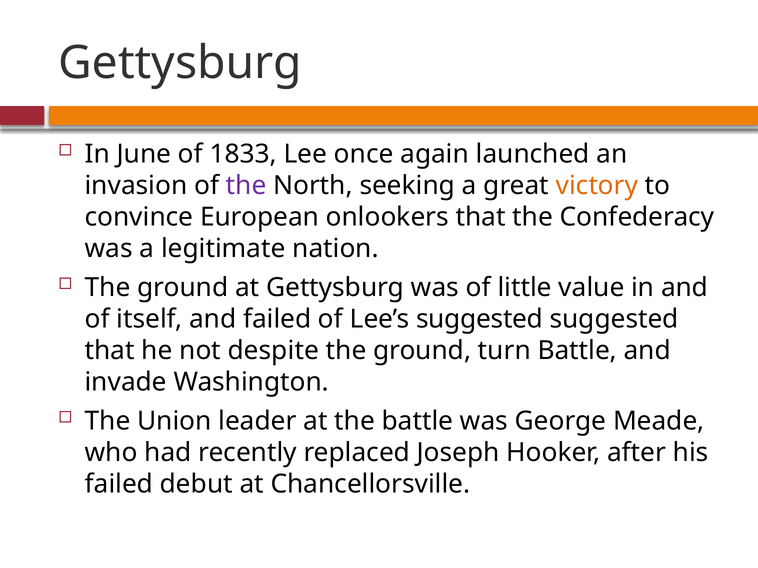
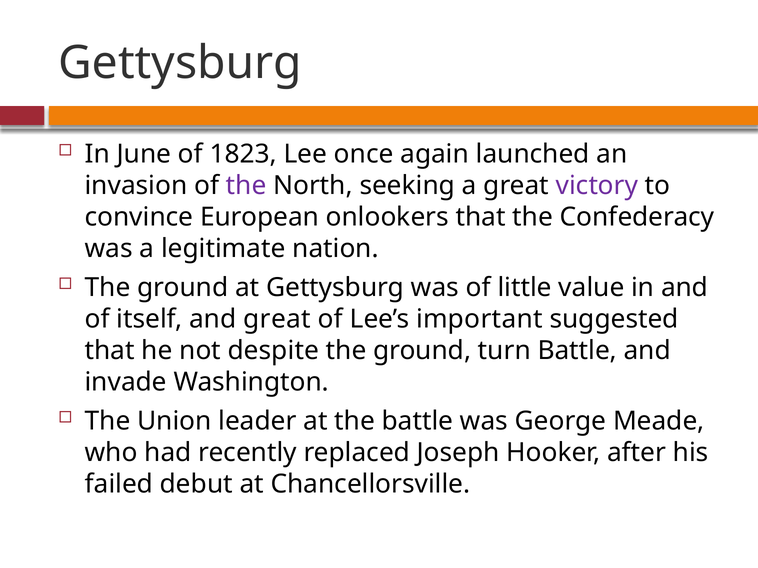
1833: 1833 -> 1823 (243, 154)
victory colour: orange -> purple (597, 186)
and failed: failed -> great (277, 319)
Lee’s suggested: suggested -> important (479, 319)
